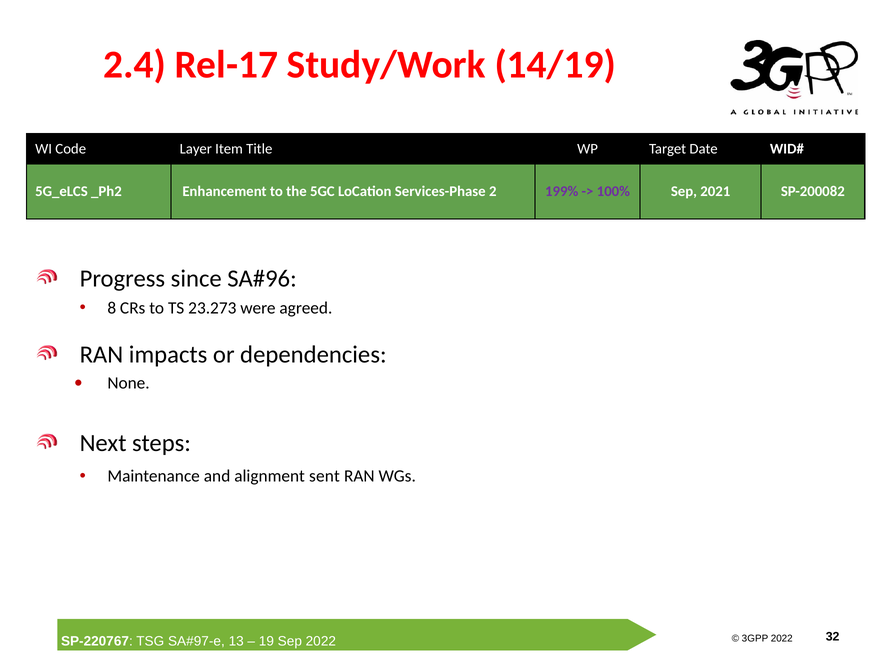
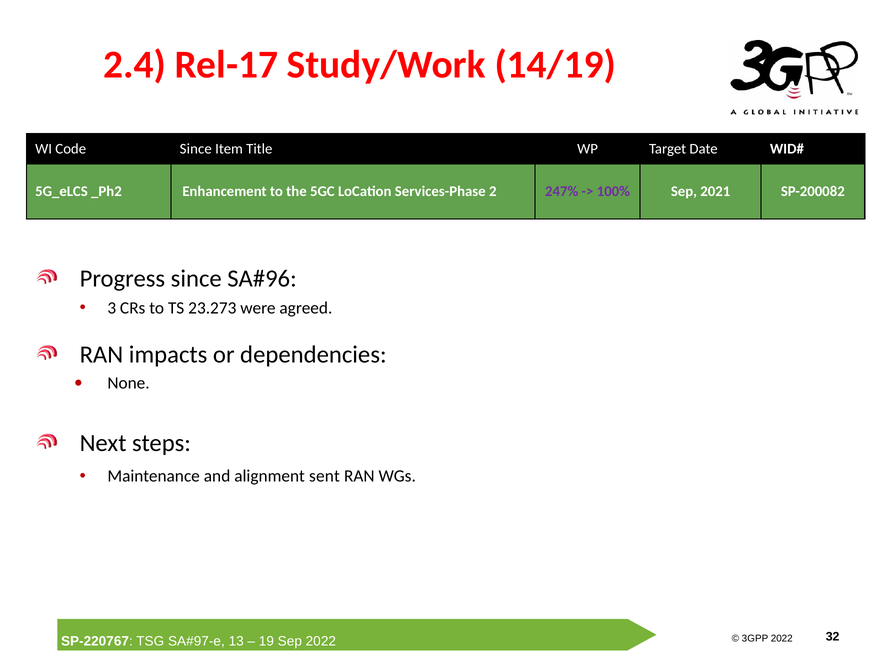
Code Layer: Layer -> Since (196, 149)
199%: 199% -> 247% (562, 192)
8: 8 -> 3 (112, 308)
